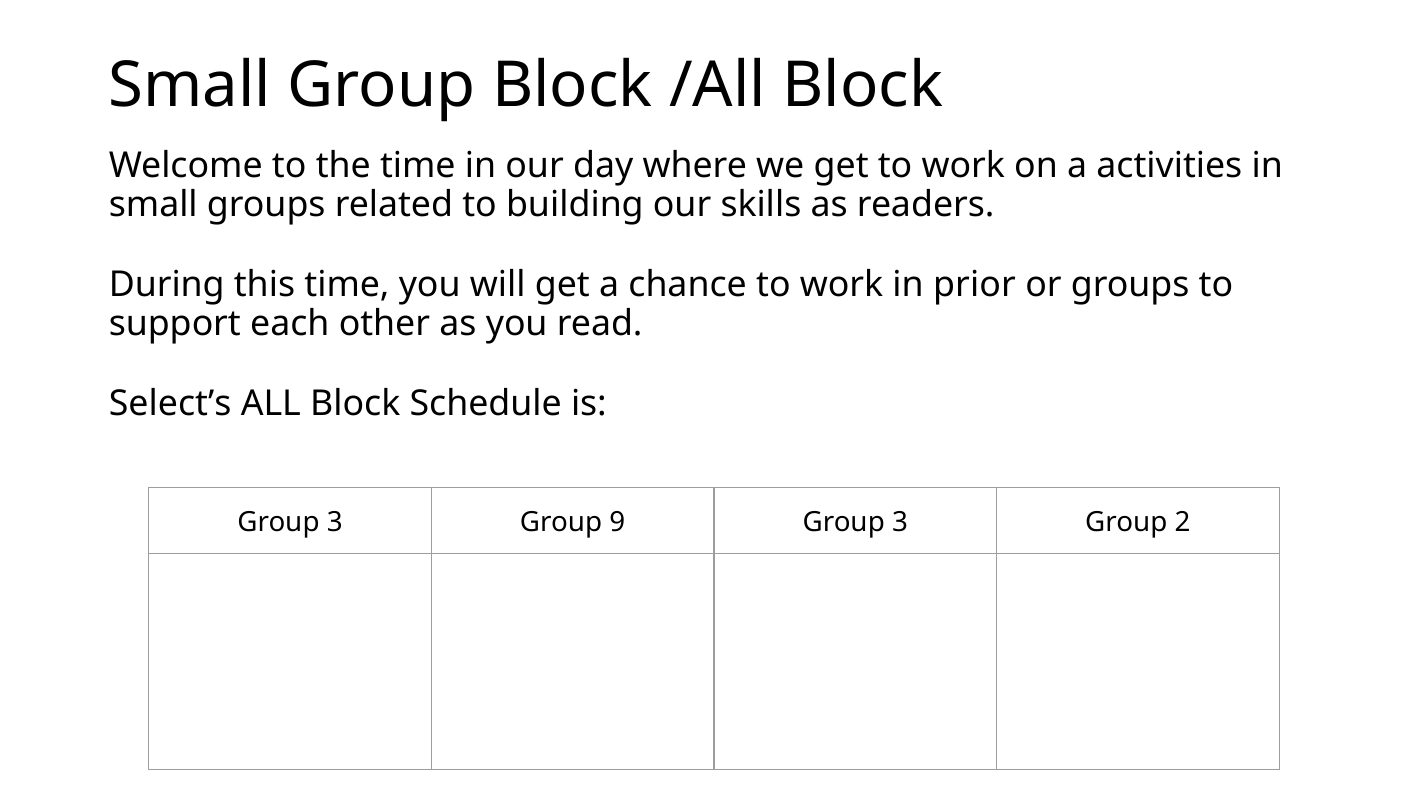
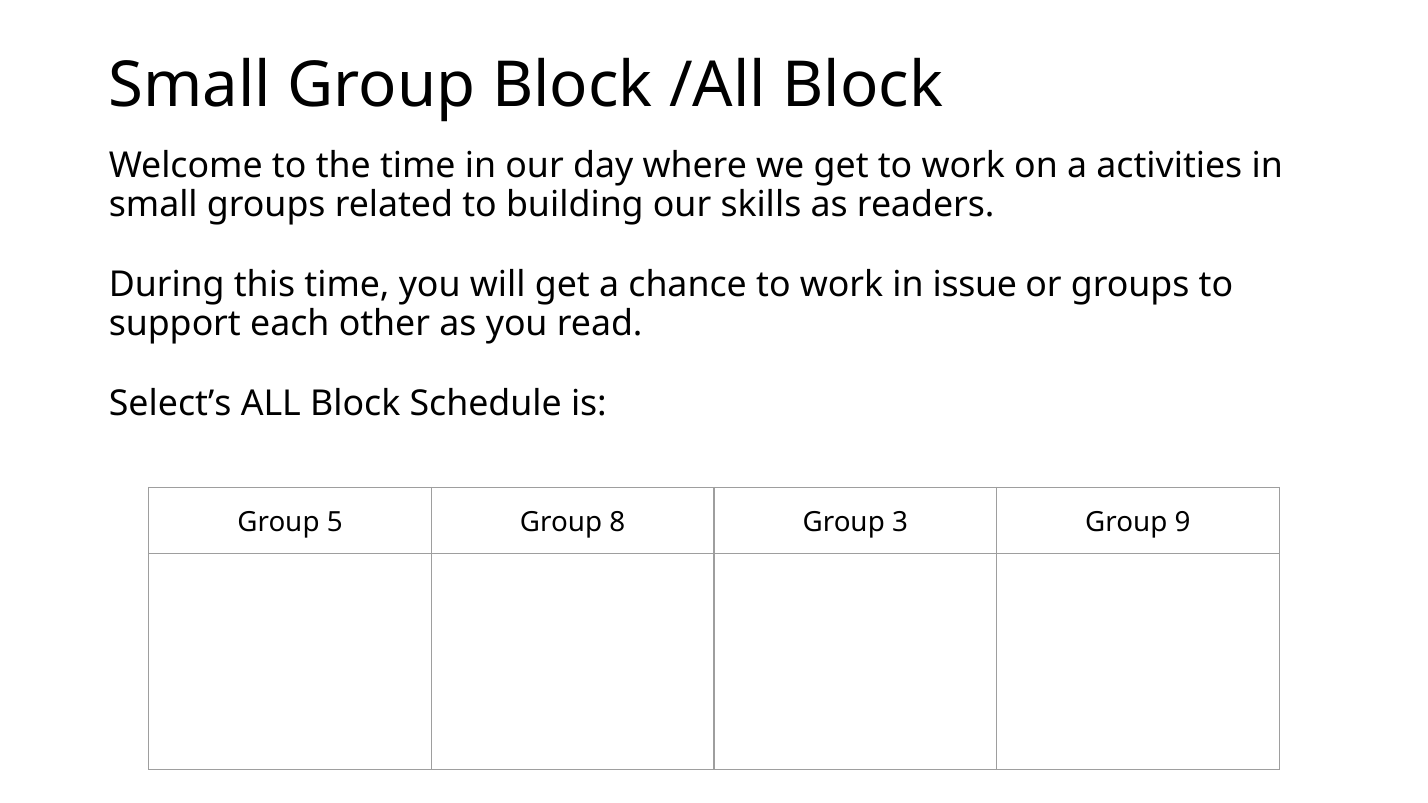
prior: prior -> issue (975, 285)
3: 3 -> 5 (335, 522)
9: 9 -> 8 (617, 522)
2: 2 -> 9 (1183, 522)
